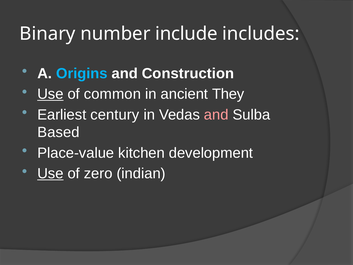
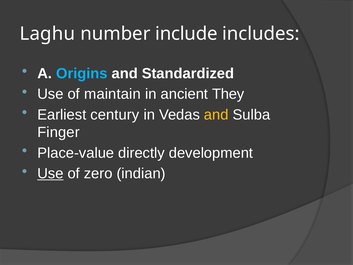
Binary: Binary -> Laghu (47, 34)
Construction: Construction -> Standardized (188, 73)
Use underline: present -> none (50, 94)
common: common -> maintain (112, 94)
and colour: pink -> yellow (216, 115)
Based: Based -> Finger (59, 132)
kitchen: kitchen -> directly (141, 153)
